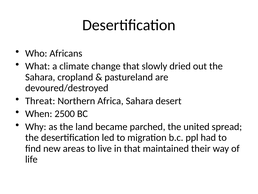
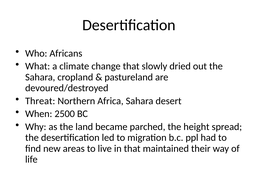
united: united -> height (196, 126)
